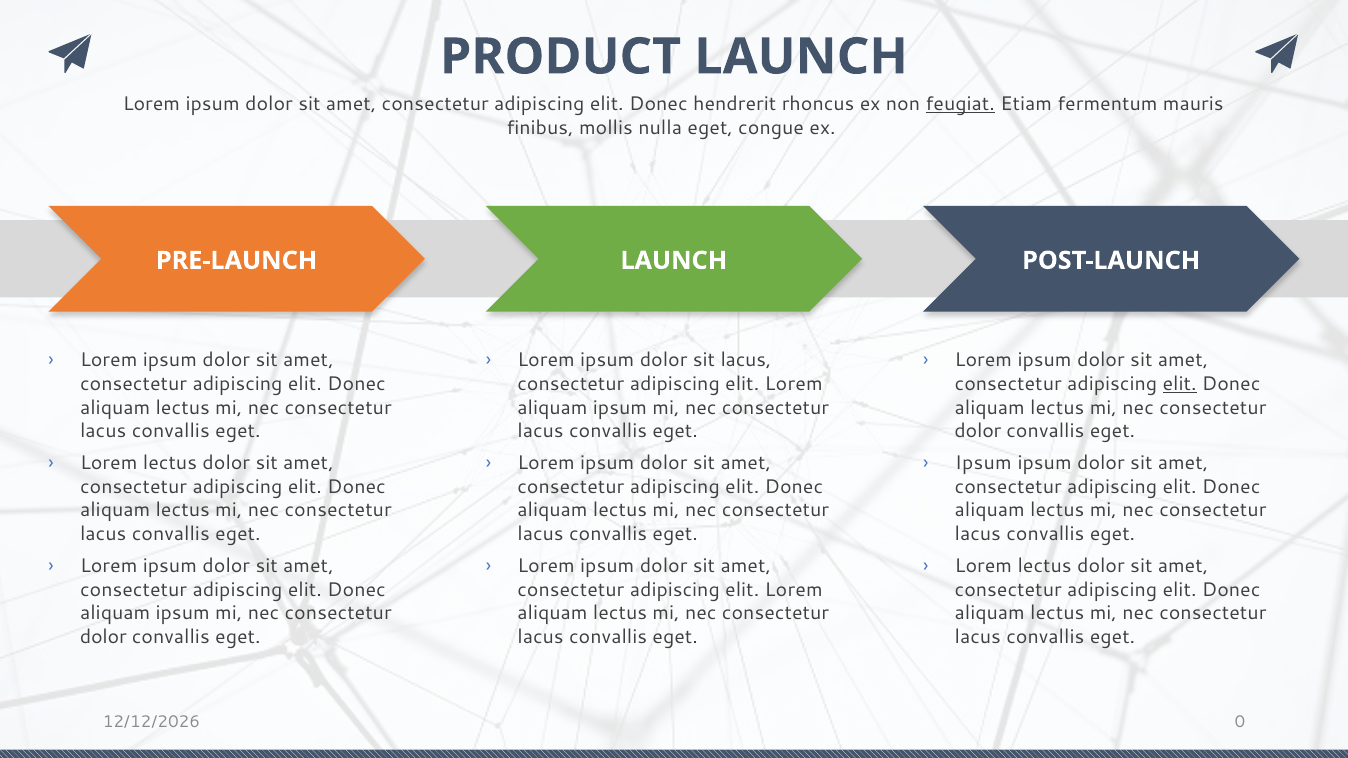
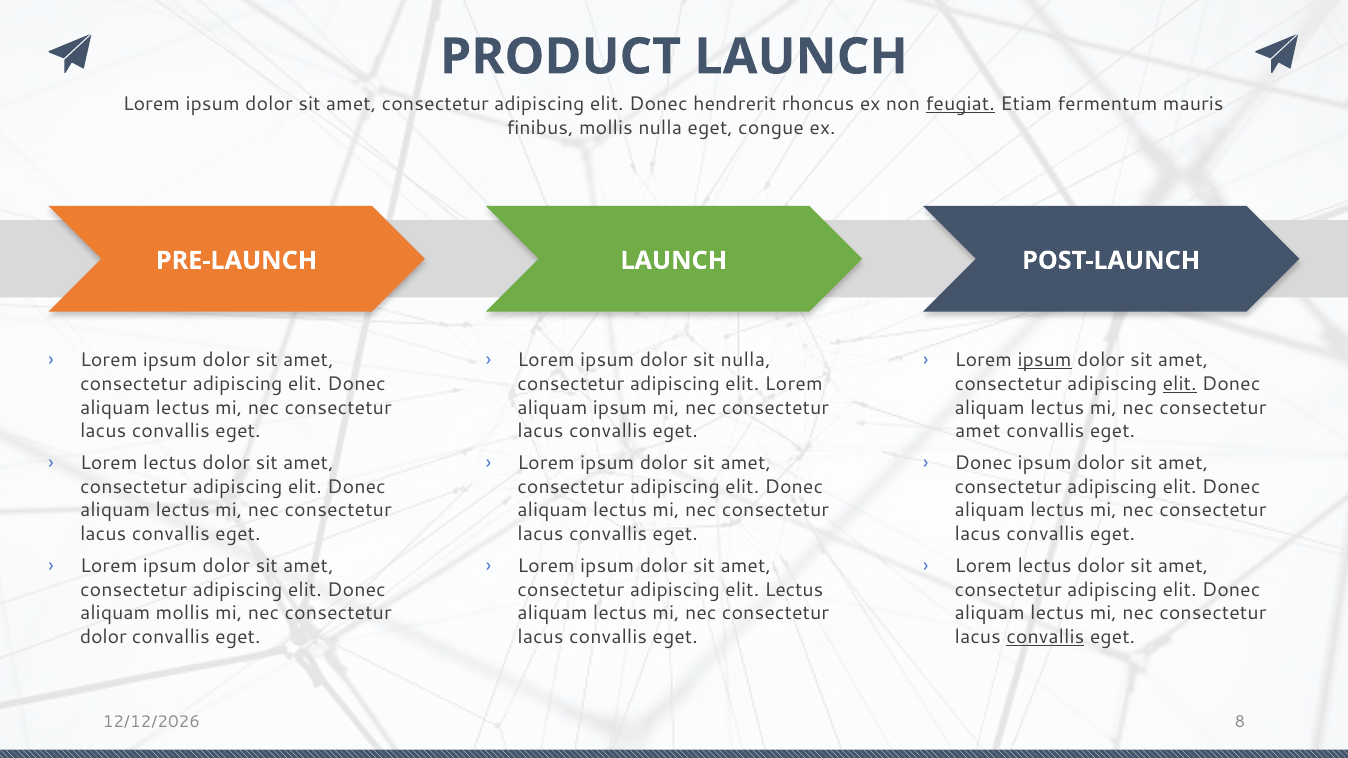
sit lacus: lacus -> nulla (746, 360)
ipsum underline: none -> present (1045, 360)
dolor: dolor -> amet (978, 431)
Ipsum: Ipsum -> Donec (983, 463)
Lorem: Lorem -> Lectus (794, 590)
ipsum: ipsum -> mollis (183, 613)
convallis underline: none -> present (1045, 637)
0: 0 -> 8 (1240, 722)
